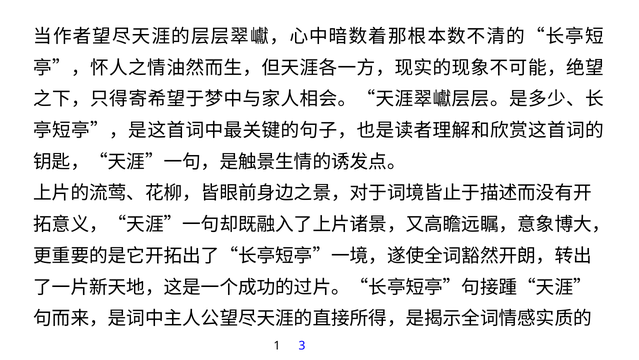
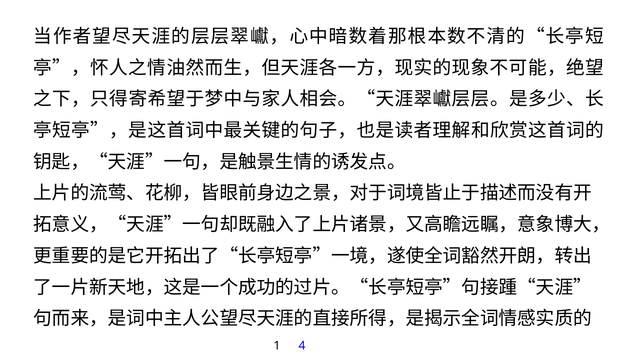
3: 3 -> 4 (302, 345)
